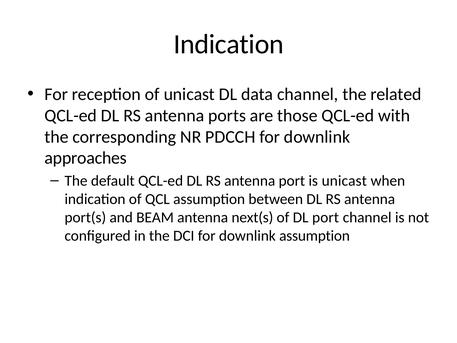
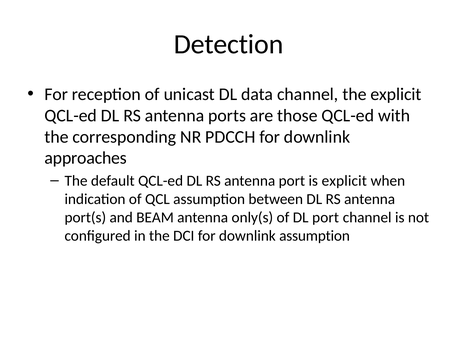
Indication: Indication -> Detection (229, 44)
the related: related -> explicit (396, 94)
is unicast: unicast -> explicit (344, 181)
next(s: next(s -> only(s (252, 217)
